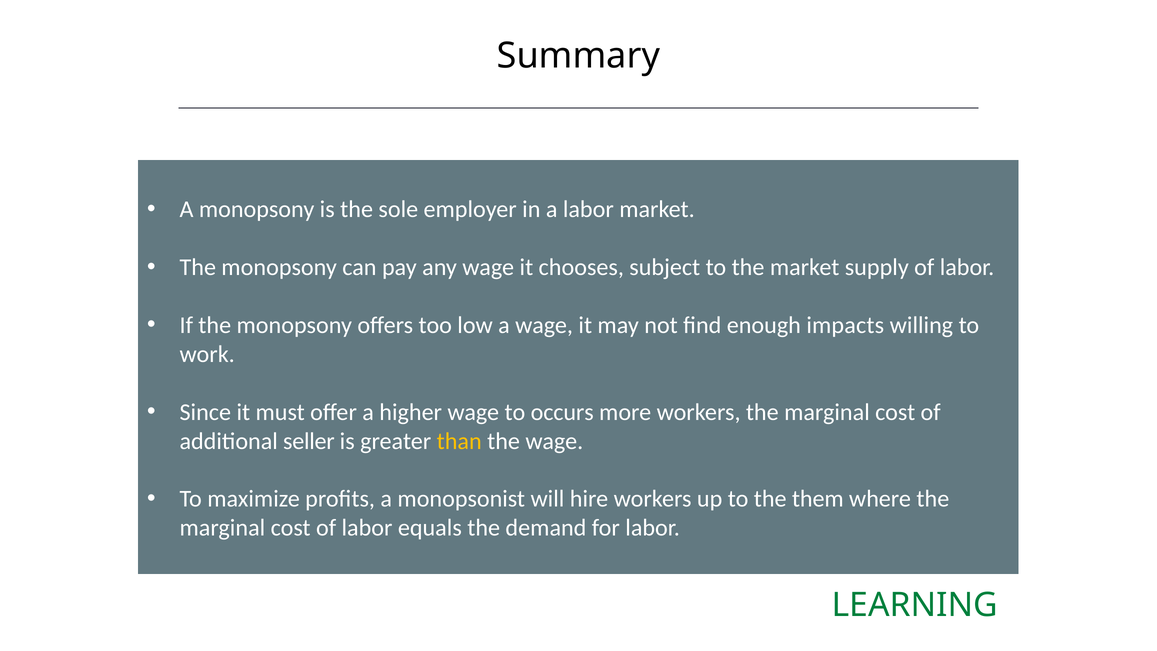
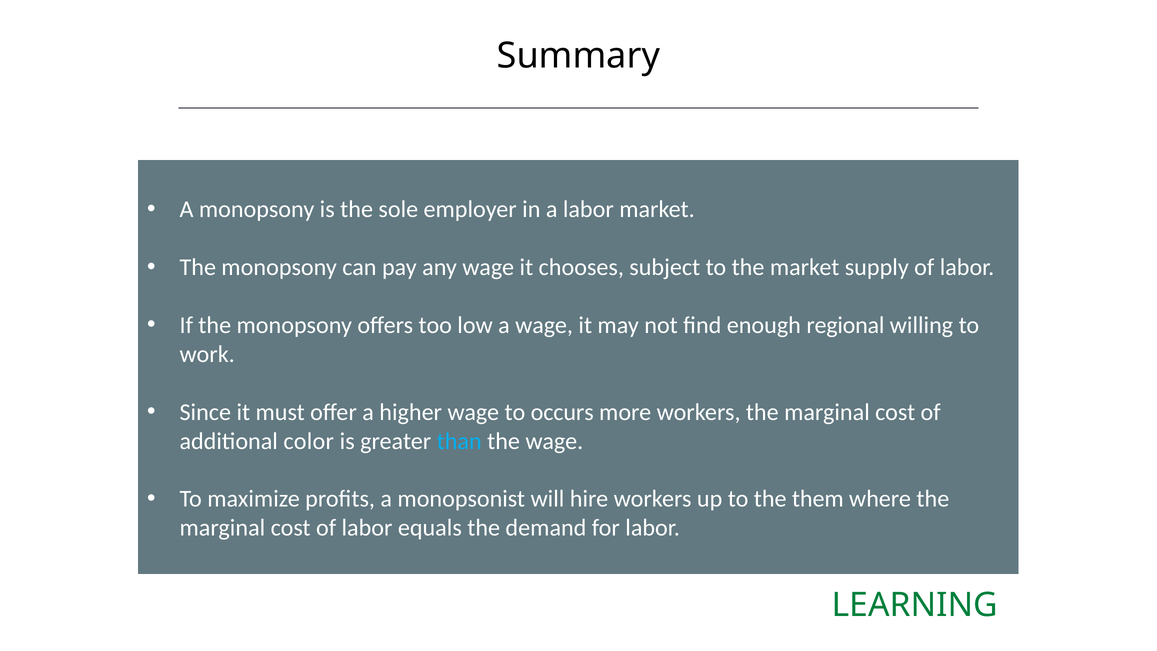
impacts: impacts -> regional (845, 325)
seller: seller -> color (309, 441)
than colour: yellow -> light blue (459, 441)
